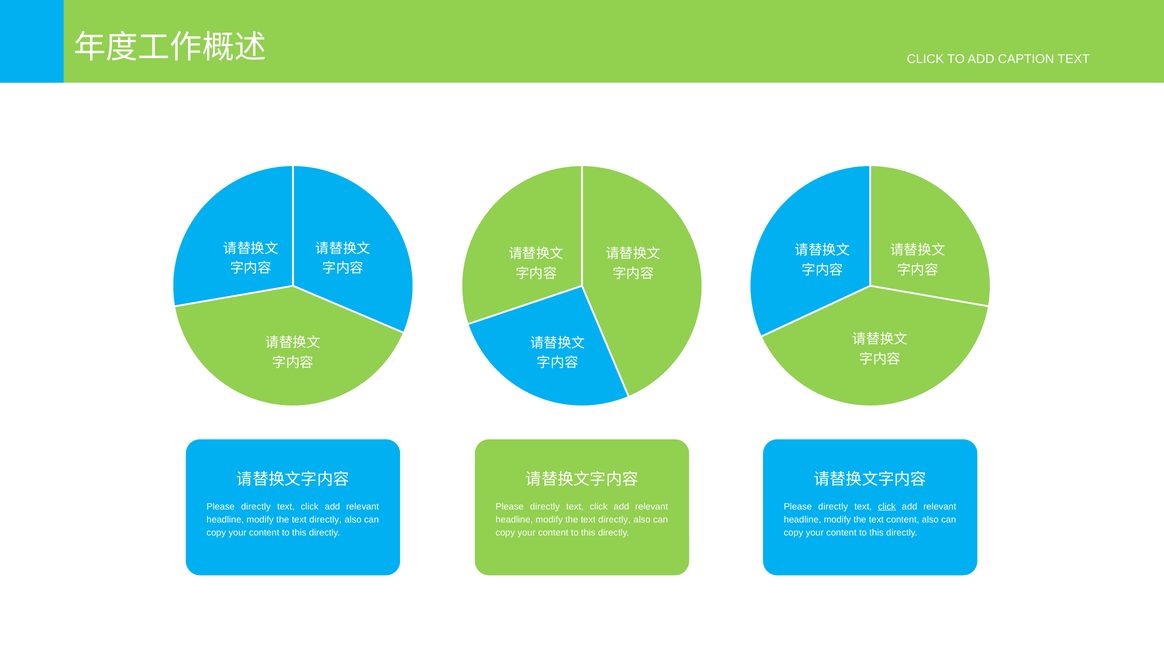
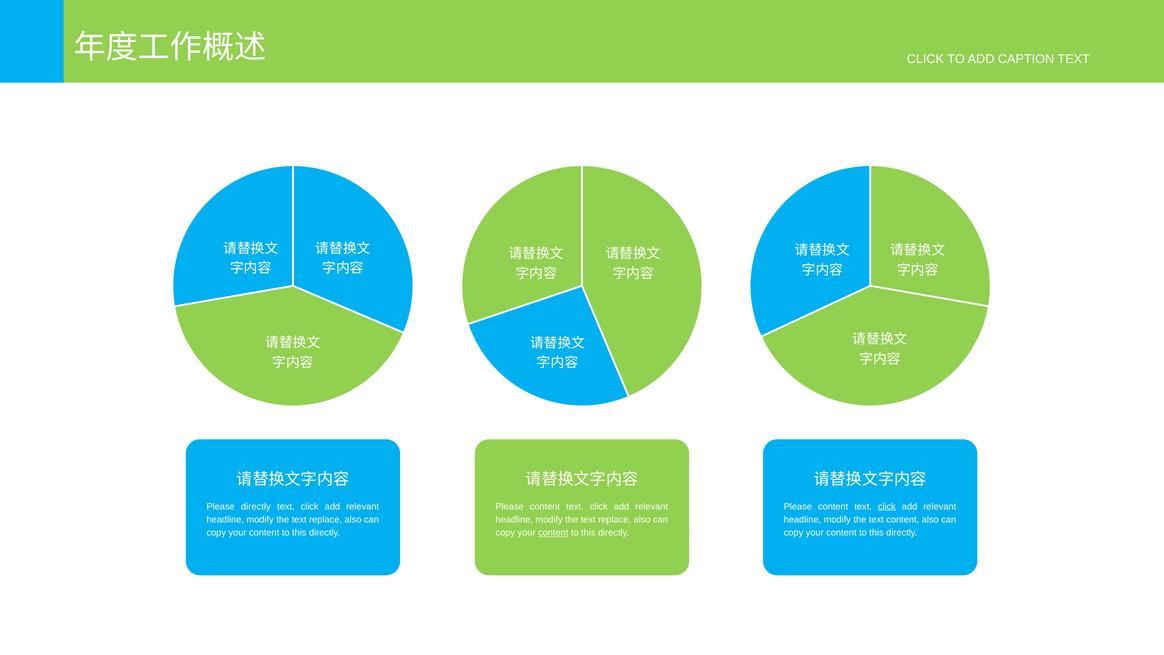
directly: directly -> content (545, 506)
directly: directly -> content (833, 506)
directly: directly -> replace (326, 519)
directly: directly -> replace (615, 519)
content underline: none -> present (553, 533)
